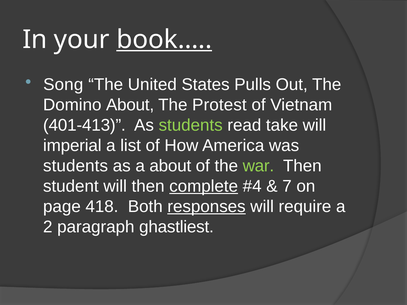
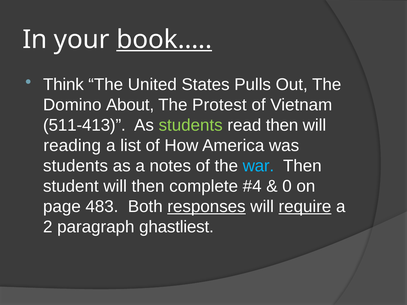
Song: Song -> Think (63, 85)
401-413: 401-413 -> 511-413 (84, 125)
read take: take -> then (282, 125)
imperial: imperial -> reading (72, 146)
a about: about -> notes (170, 166)
war colour: light green -> light blue (258, 166)
complete underline: present -> none (204, 186)
7: 7 -> 0 (287, 186)
418: 418 -> 483 (102, 207)
require underline: none -> present (305, 207)
